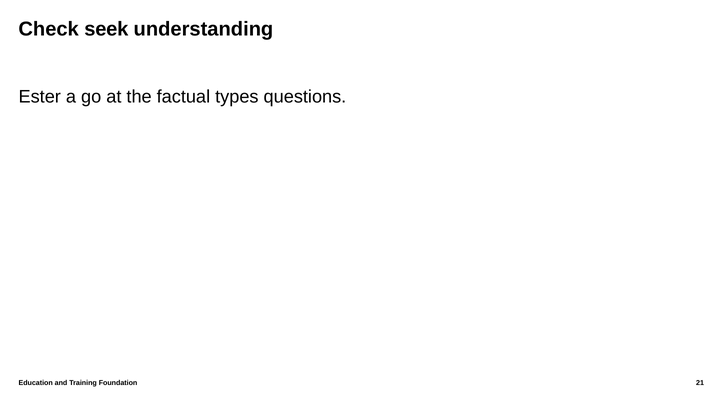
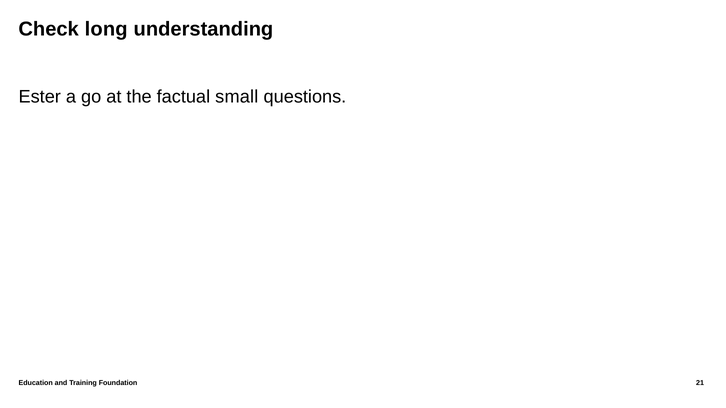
seek: seek -> long (106, 29)
types: types -> small (237, 97)
